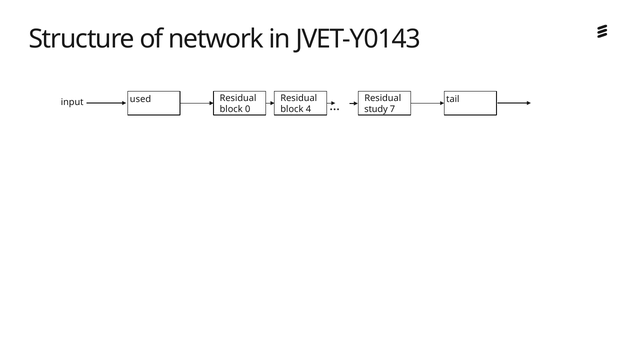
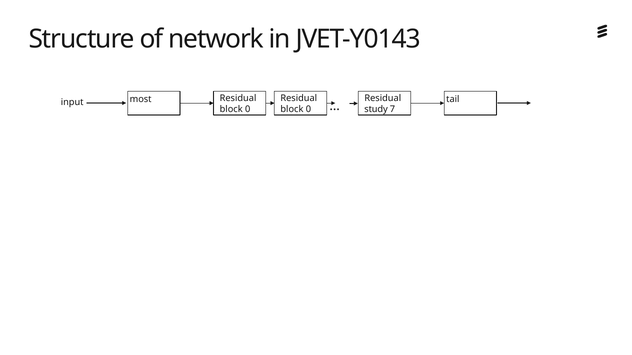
used: used -> most (141, 100)
4: 4 -> 0 (308, 110)
